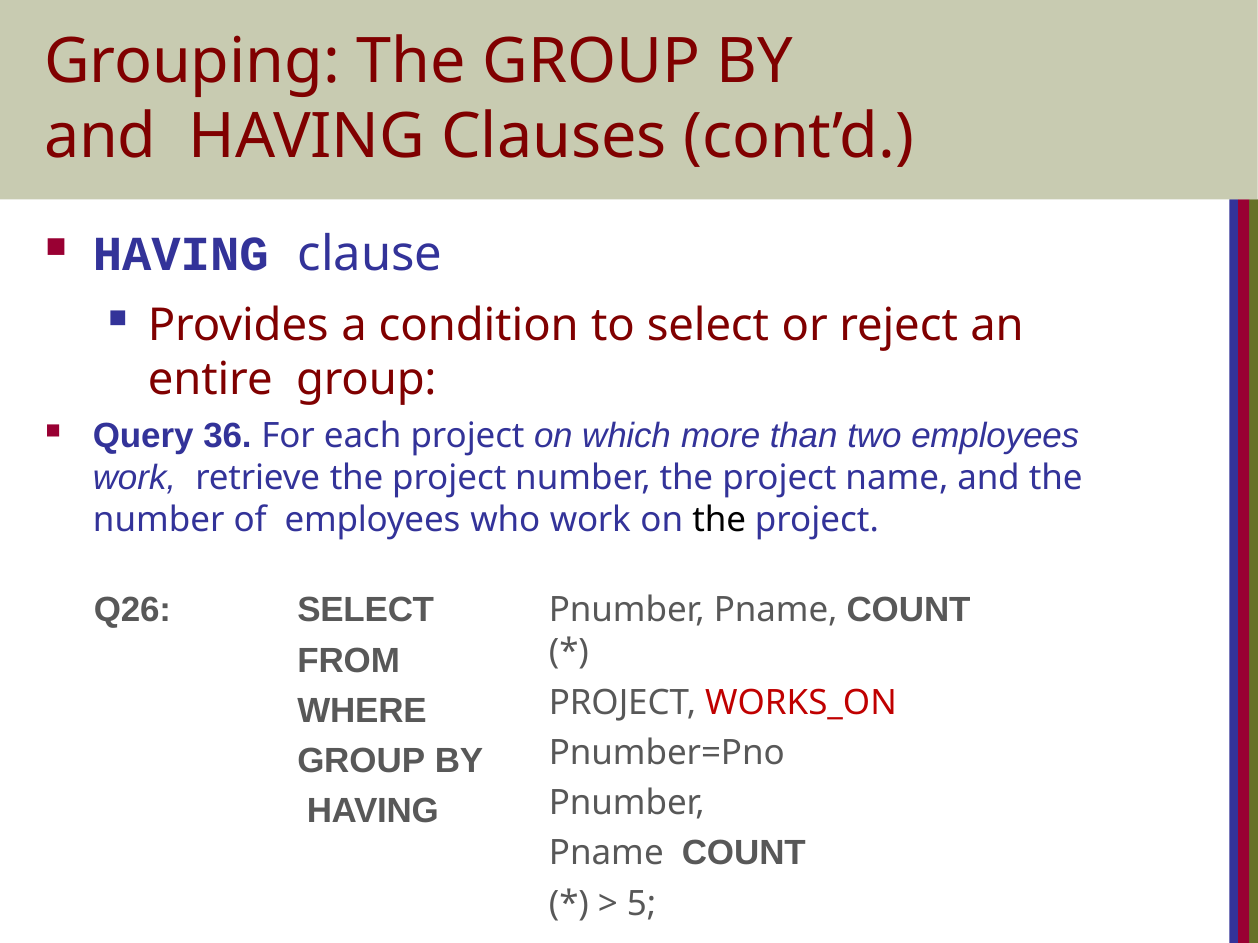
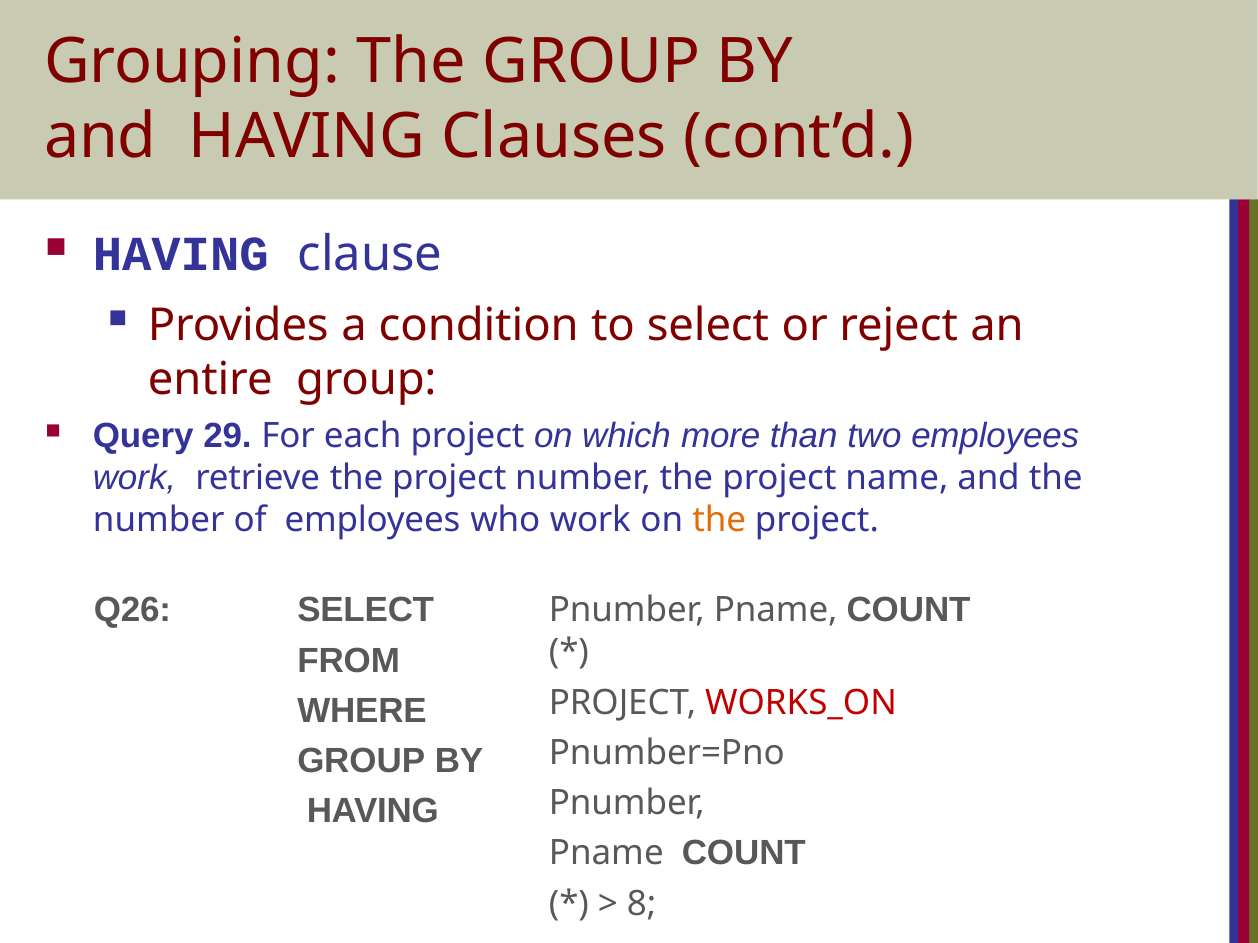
36: 36 -> 29 (228, 436)
the colour: black -> orange (719, 520)
5: 5 -> 8 (642, 904)
